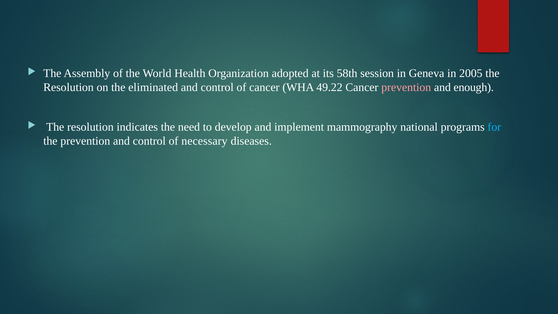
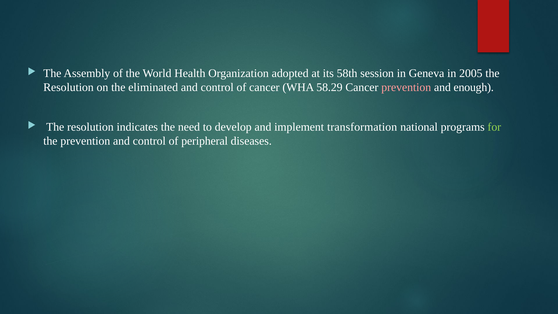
49.22: 49.22 -> 58.29 (329, 87)
mammography: mammography -> transformation (362, 127)
for colour: light blue -> light green (494, 127)
necessary: necessary -> peripheral (205, 141)
